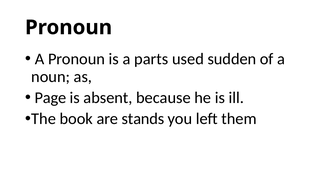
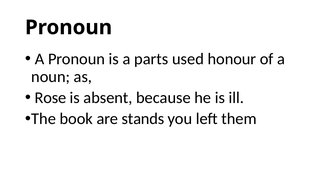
sudden: sudden -> honour (232, 59)
Page: Page -> Rose (50, 98)
